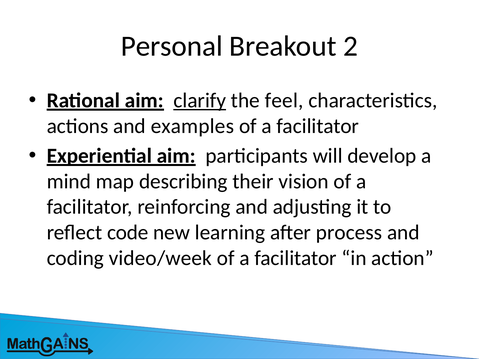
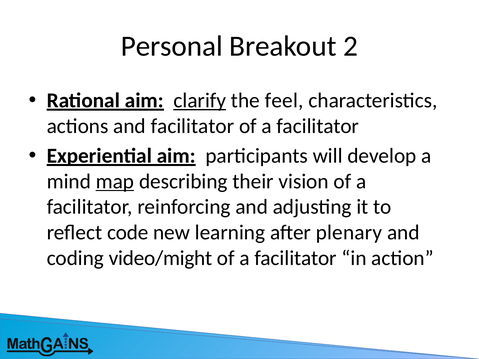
and examples: examples -> facilitator (192, 126)
map underline: none -> present (115, 181)
process: process -> plenary (349, 233)
video/week: video/week -> video/might (161, 258)
